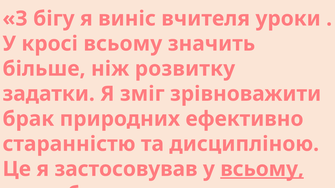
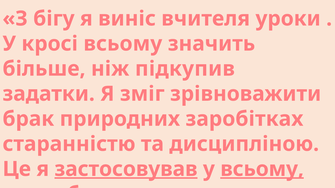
розвитку: розвитку -> підкупив (185, 69)
ефективно: ефективно -> заробітках (244, 119)
застосовував underline: none -> present (126, 169)
